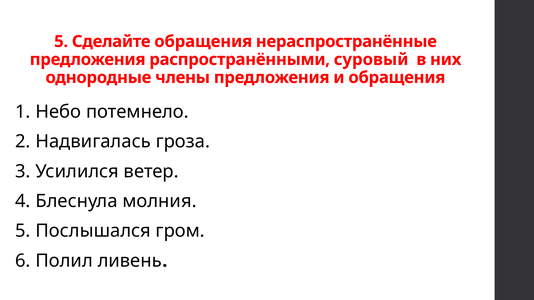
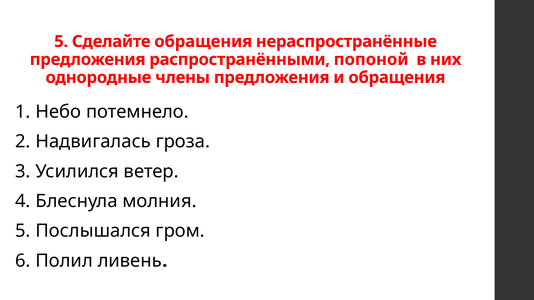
суровый: суровый -> попоной (371, 60)
